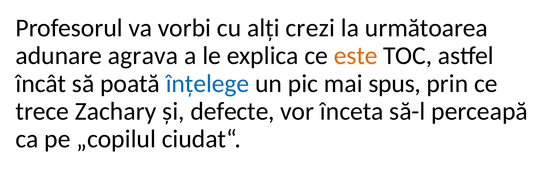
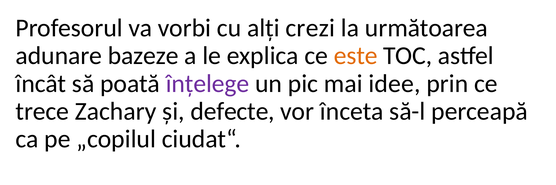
agrava: agrava -> bazeze (143, 56)
înțelege colour: blue -> purple (208, 84)
spus: spus -> idee (394, 84)
